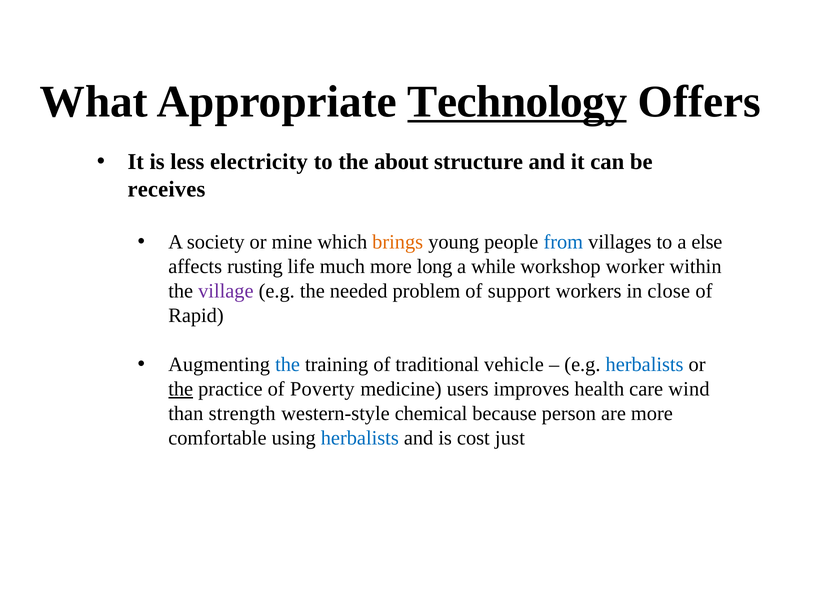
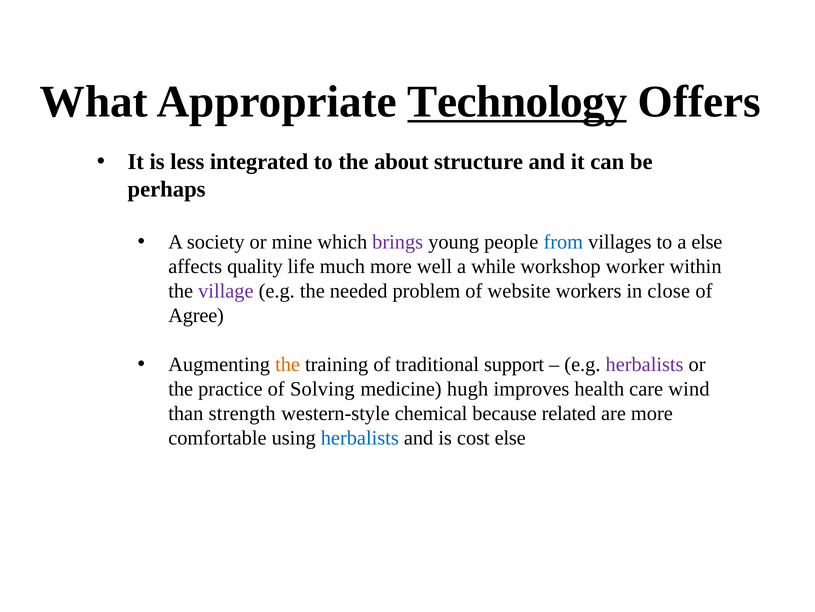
electricity: electricity -> integrated (259, 162)
receives: receives -> perhaps (167, 189)
brings colour: orange -> purple (398, 242)
rusting: rusting -> quality (255, 266)
long: long -> well (434, 266)
support: support -> website (519, 291)
Rapid: Rapid -> Agree (196, 315)
the colour: blue -> orange (288, 364)
vehicle: vehicle -> support (514, 364)
herbalists colour: blue -> purple (645, 364)
the underline: present -> none (181, 389)
Poverty: Poverty -> Solving (322, 389)
users: users -> hugh (468, 389)
person: person -> related (569, 413)
cost just: just -> else (510, 437)
